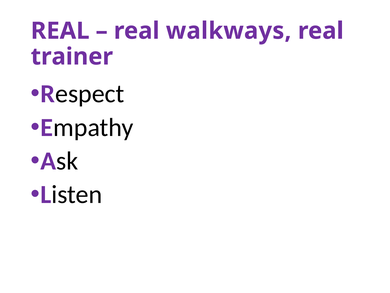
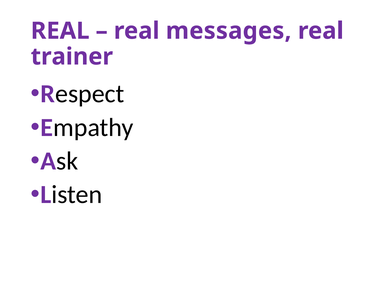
walkways: walkways -> messages (229, 31)
